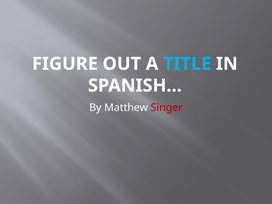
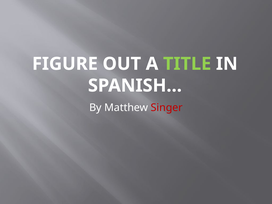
TITLE colour: light blue -> light green (187, 64)
